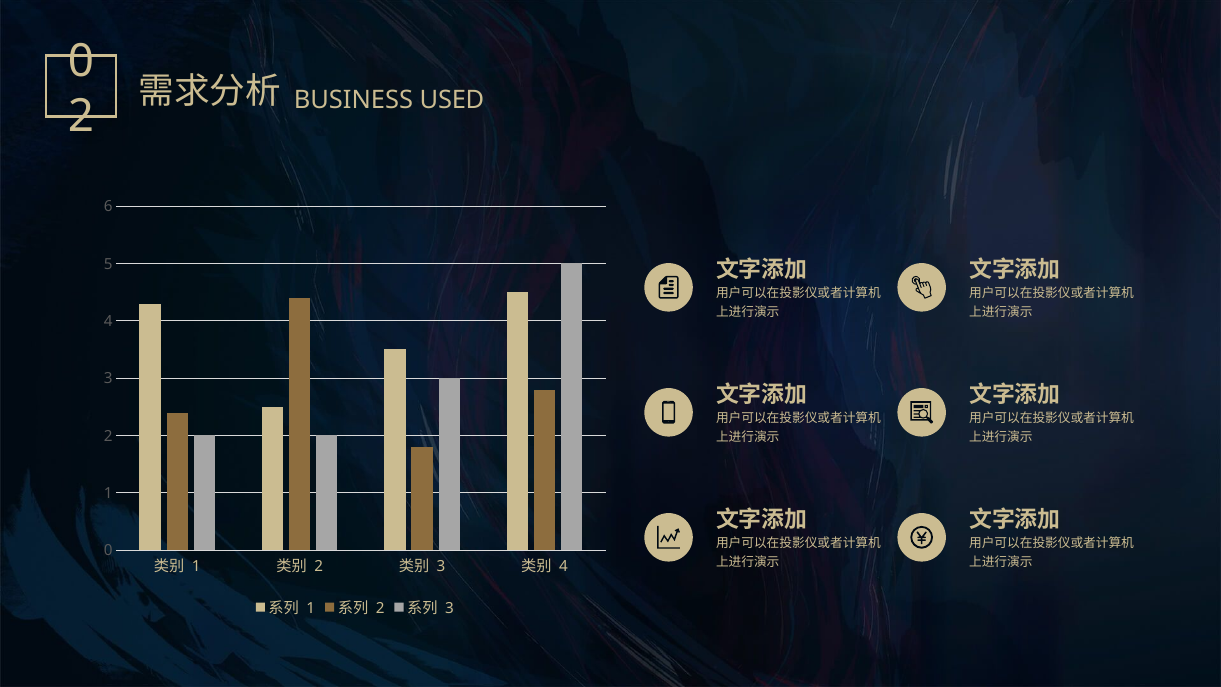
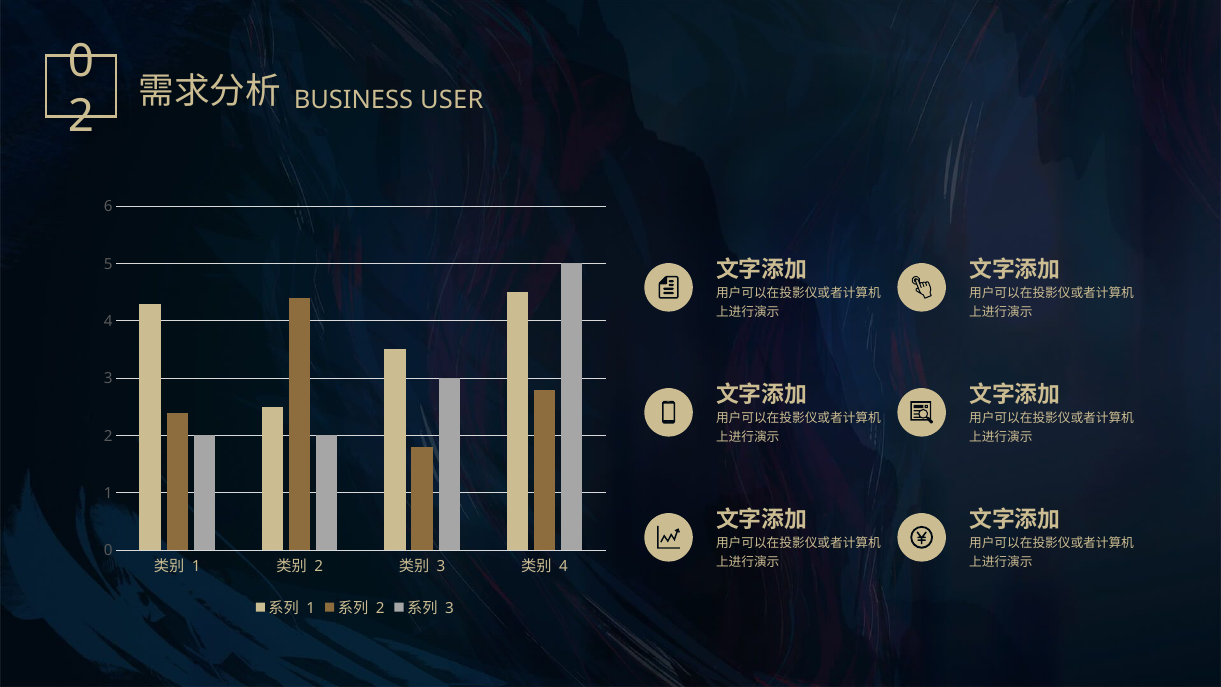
USED: USED -> USER (452, 100)
